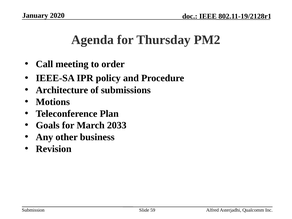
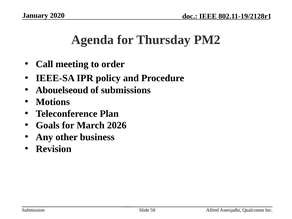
Architecture: Architecture -> Abouelseoud (62, 90)
2033: 2033 -> 2026 (117, 125)
